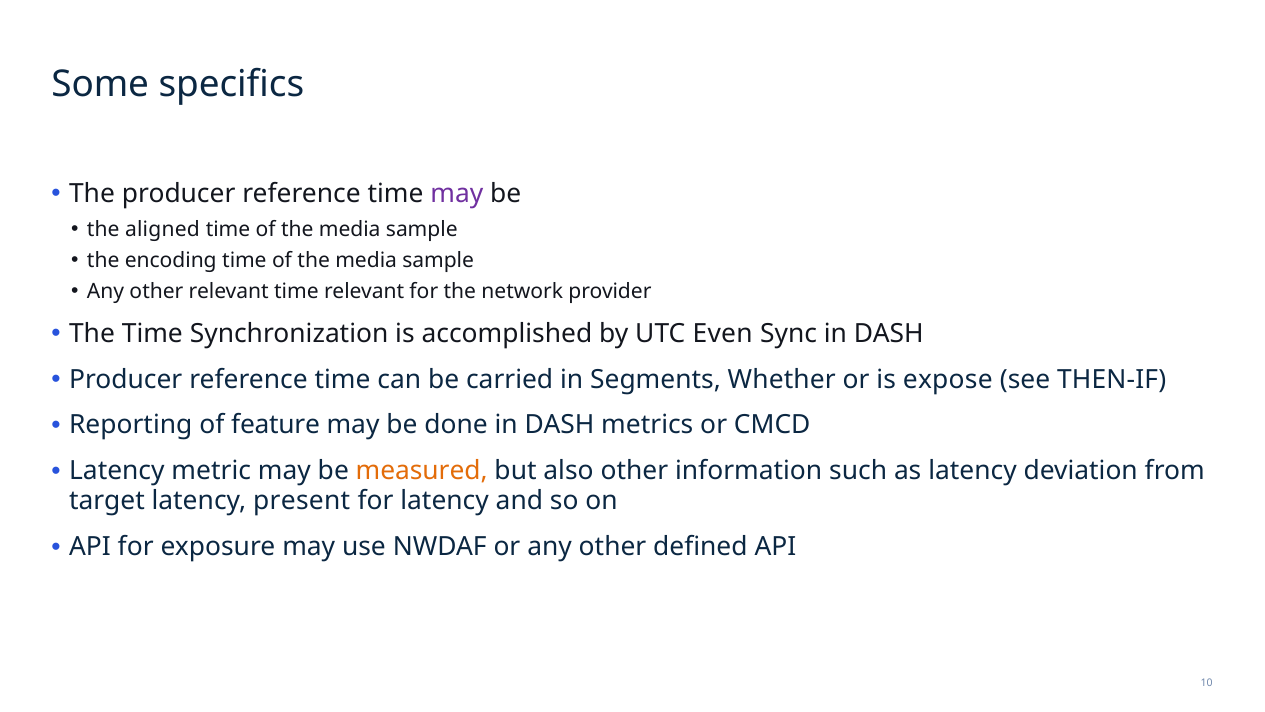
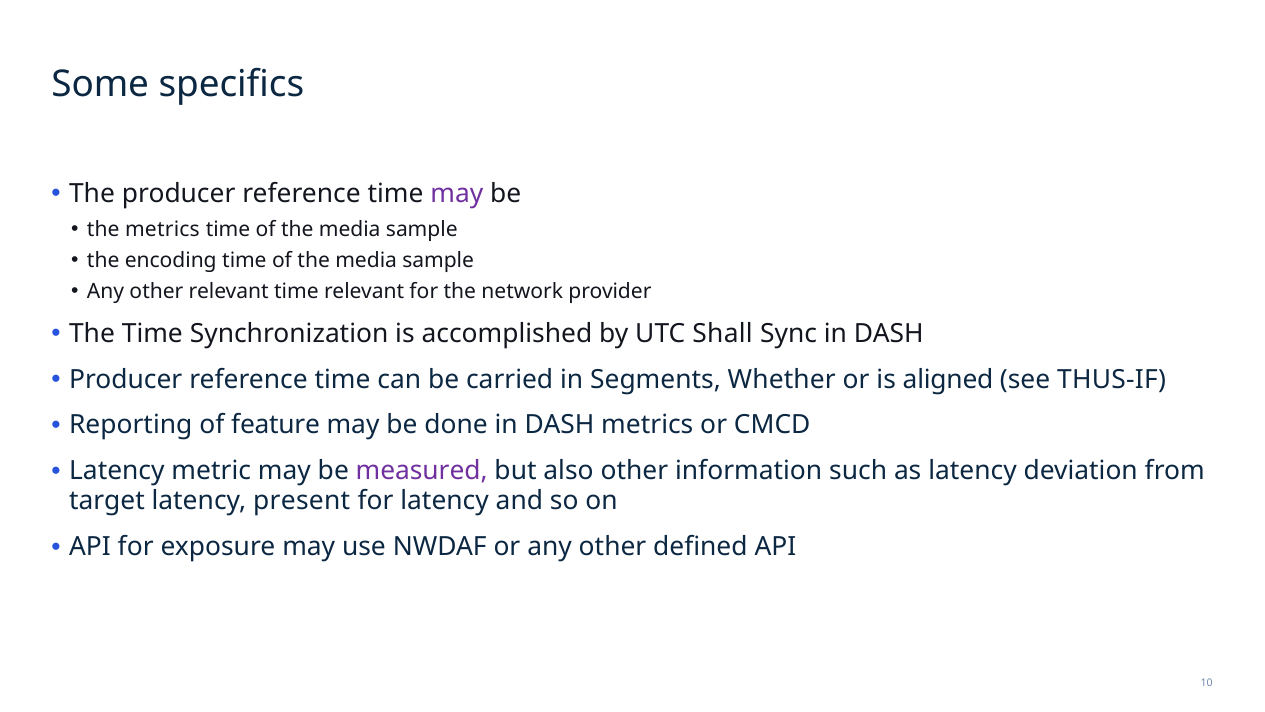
the aligned: aligned -> metrics (162, 229)
Even: Even -> Shall (723, 333)
expose: expose -> aligned (948, 379)
THEN-IF: THEN-IF -> THUS-IF (1112, 379)
measured colour: orange -> purple (422, 471)
